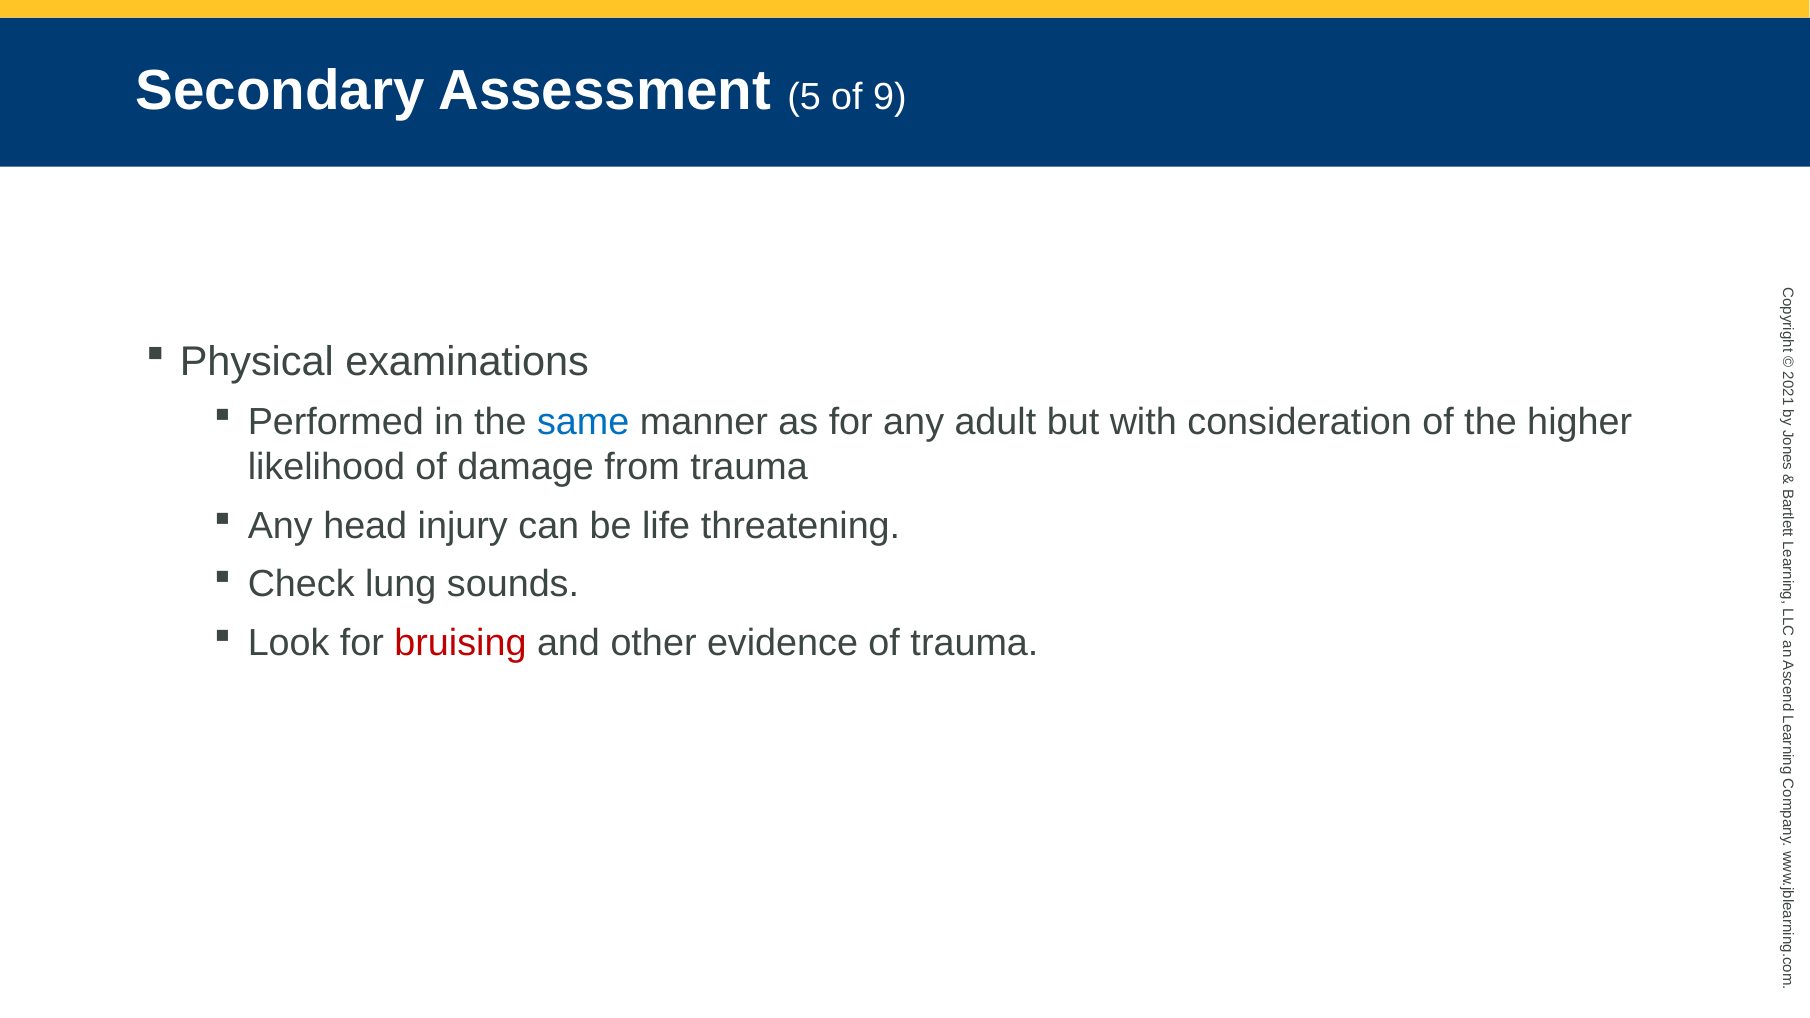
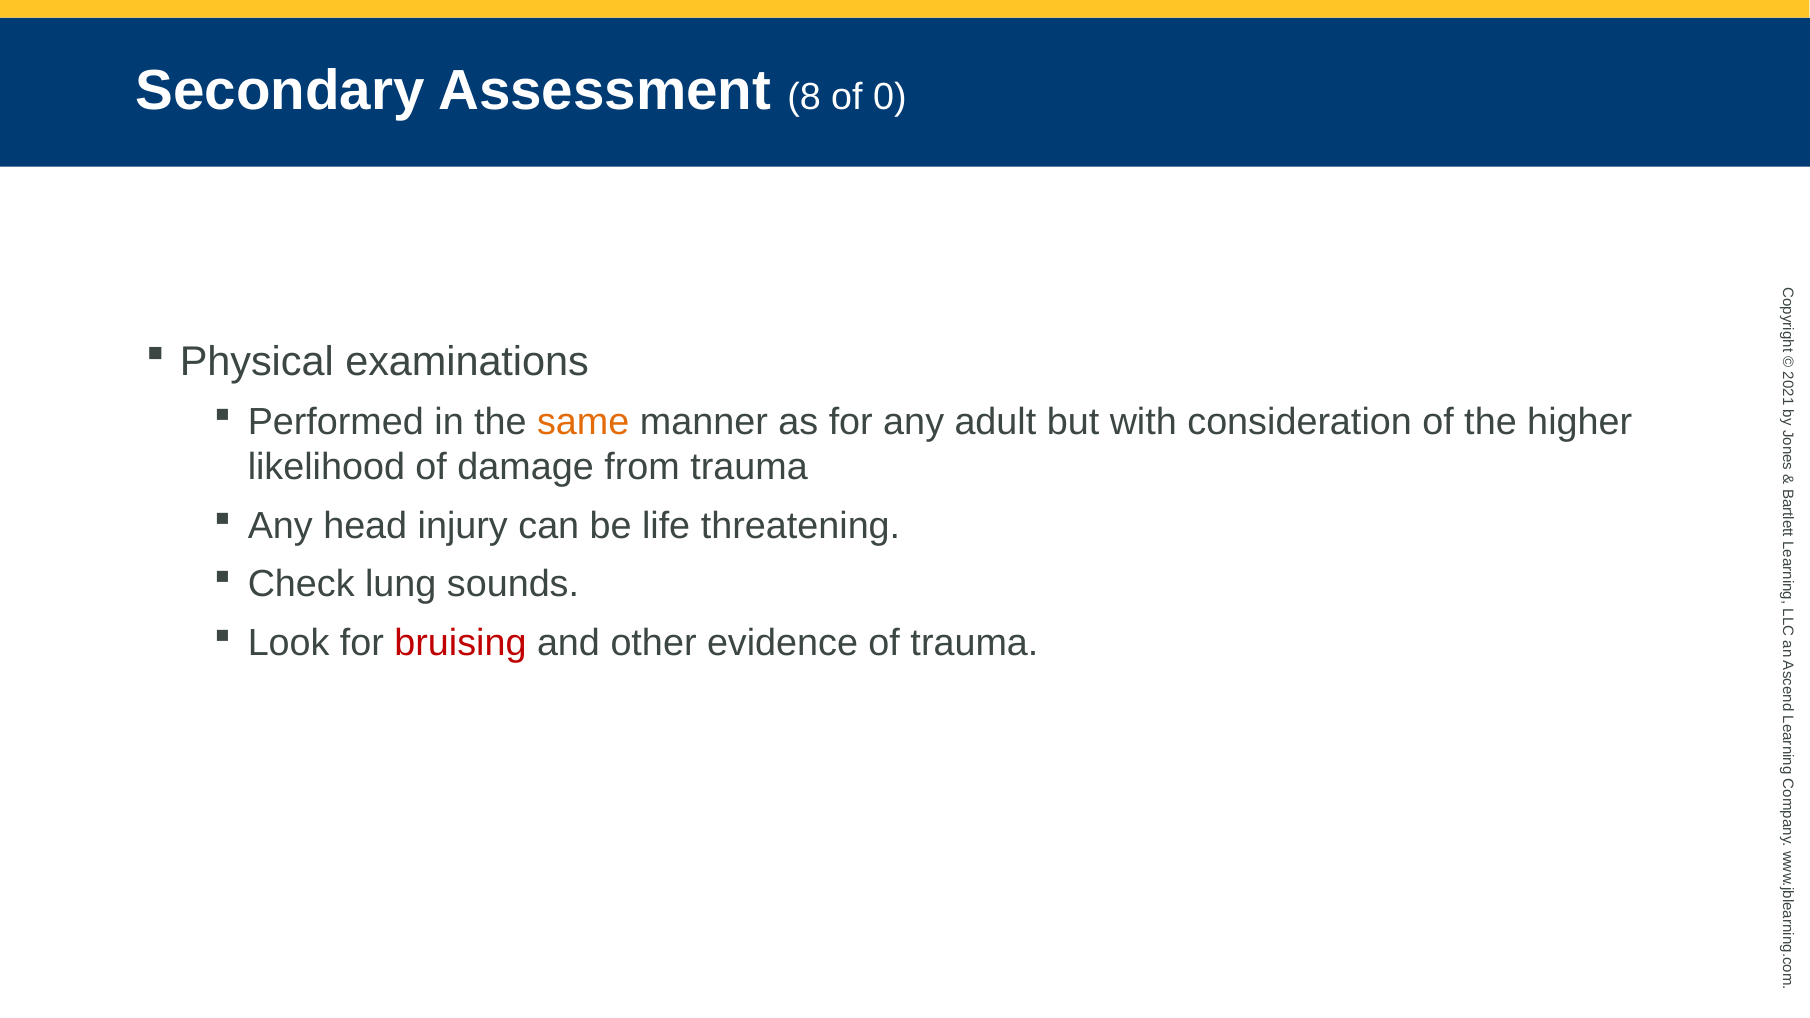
5: 5 -> 8 (804, 97)
of 9: 9 -> 0 (890, 97)
same colour: blue -> orange (583, 422)
